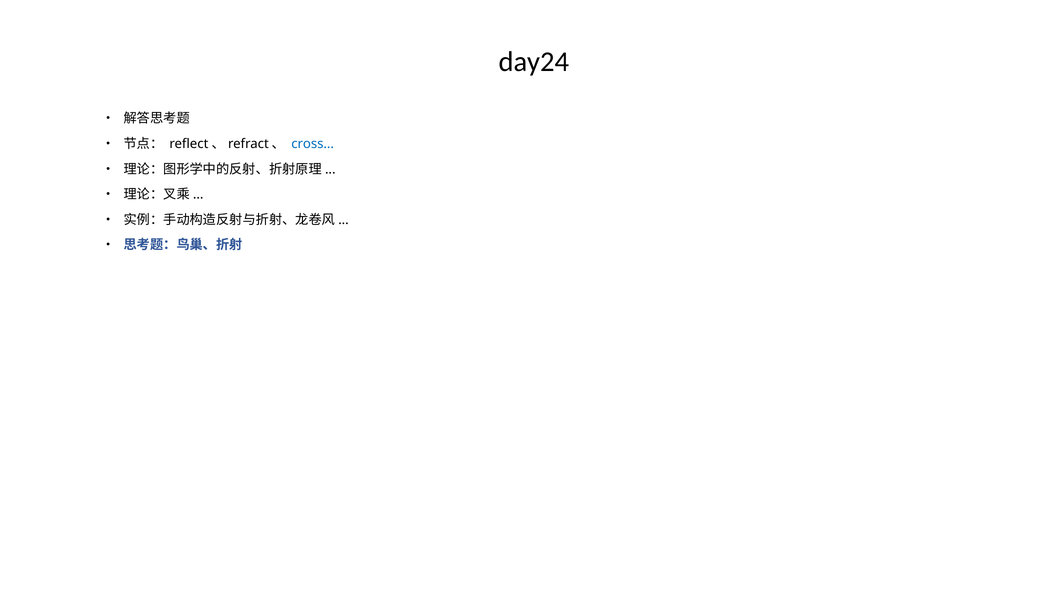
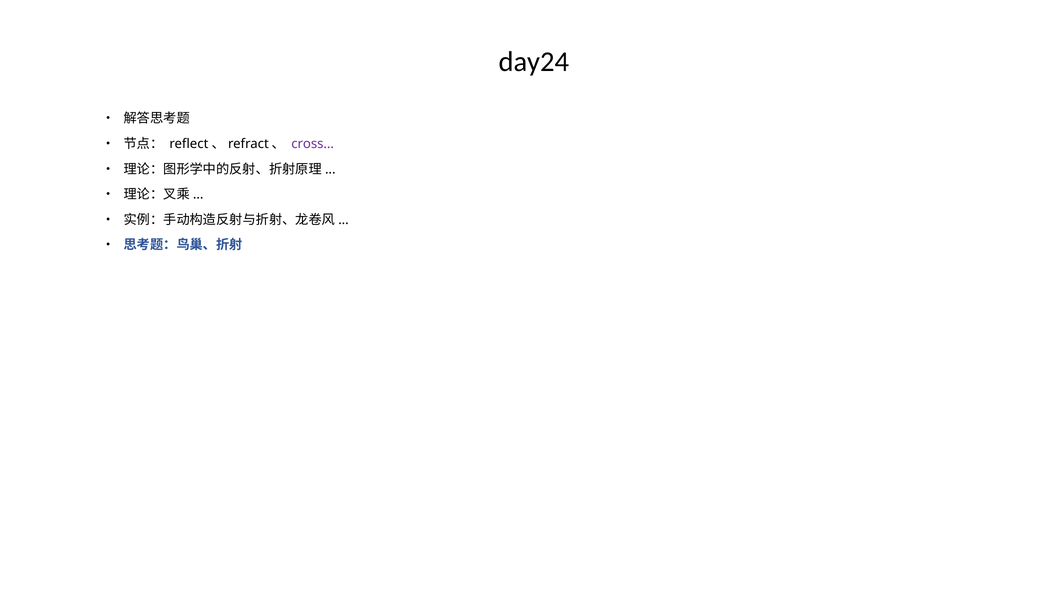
cross colour: blue -> purple (313, 144)
